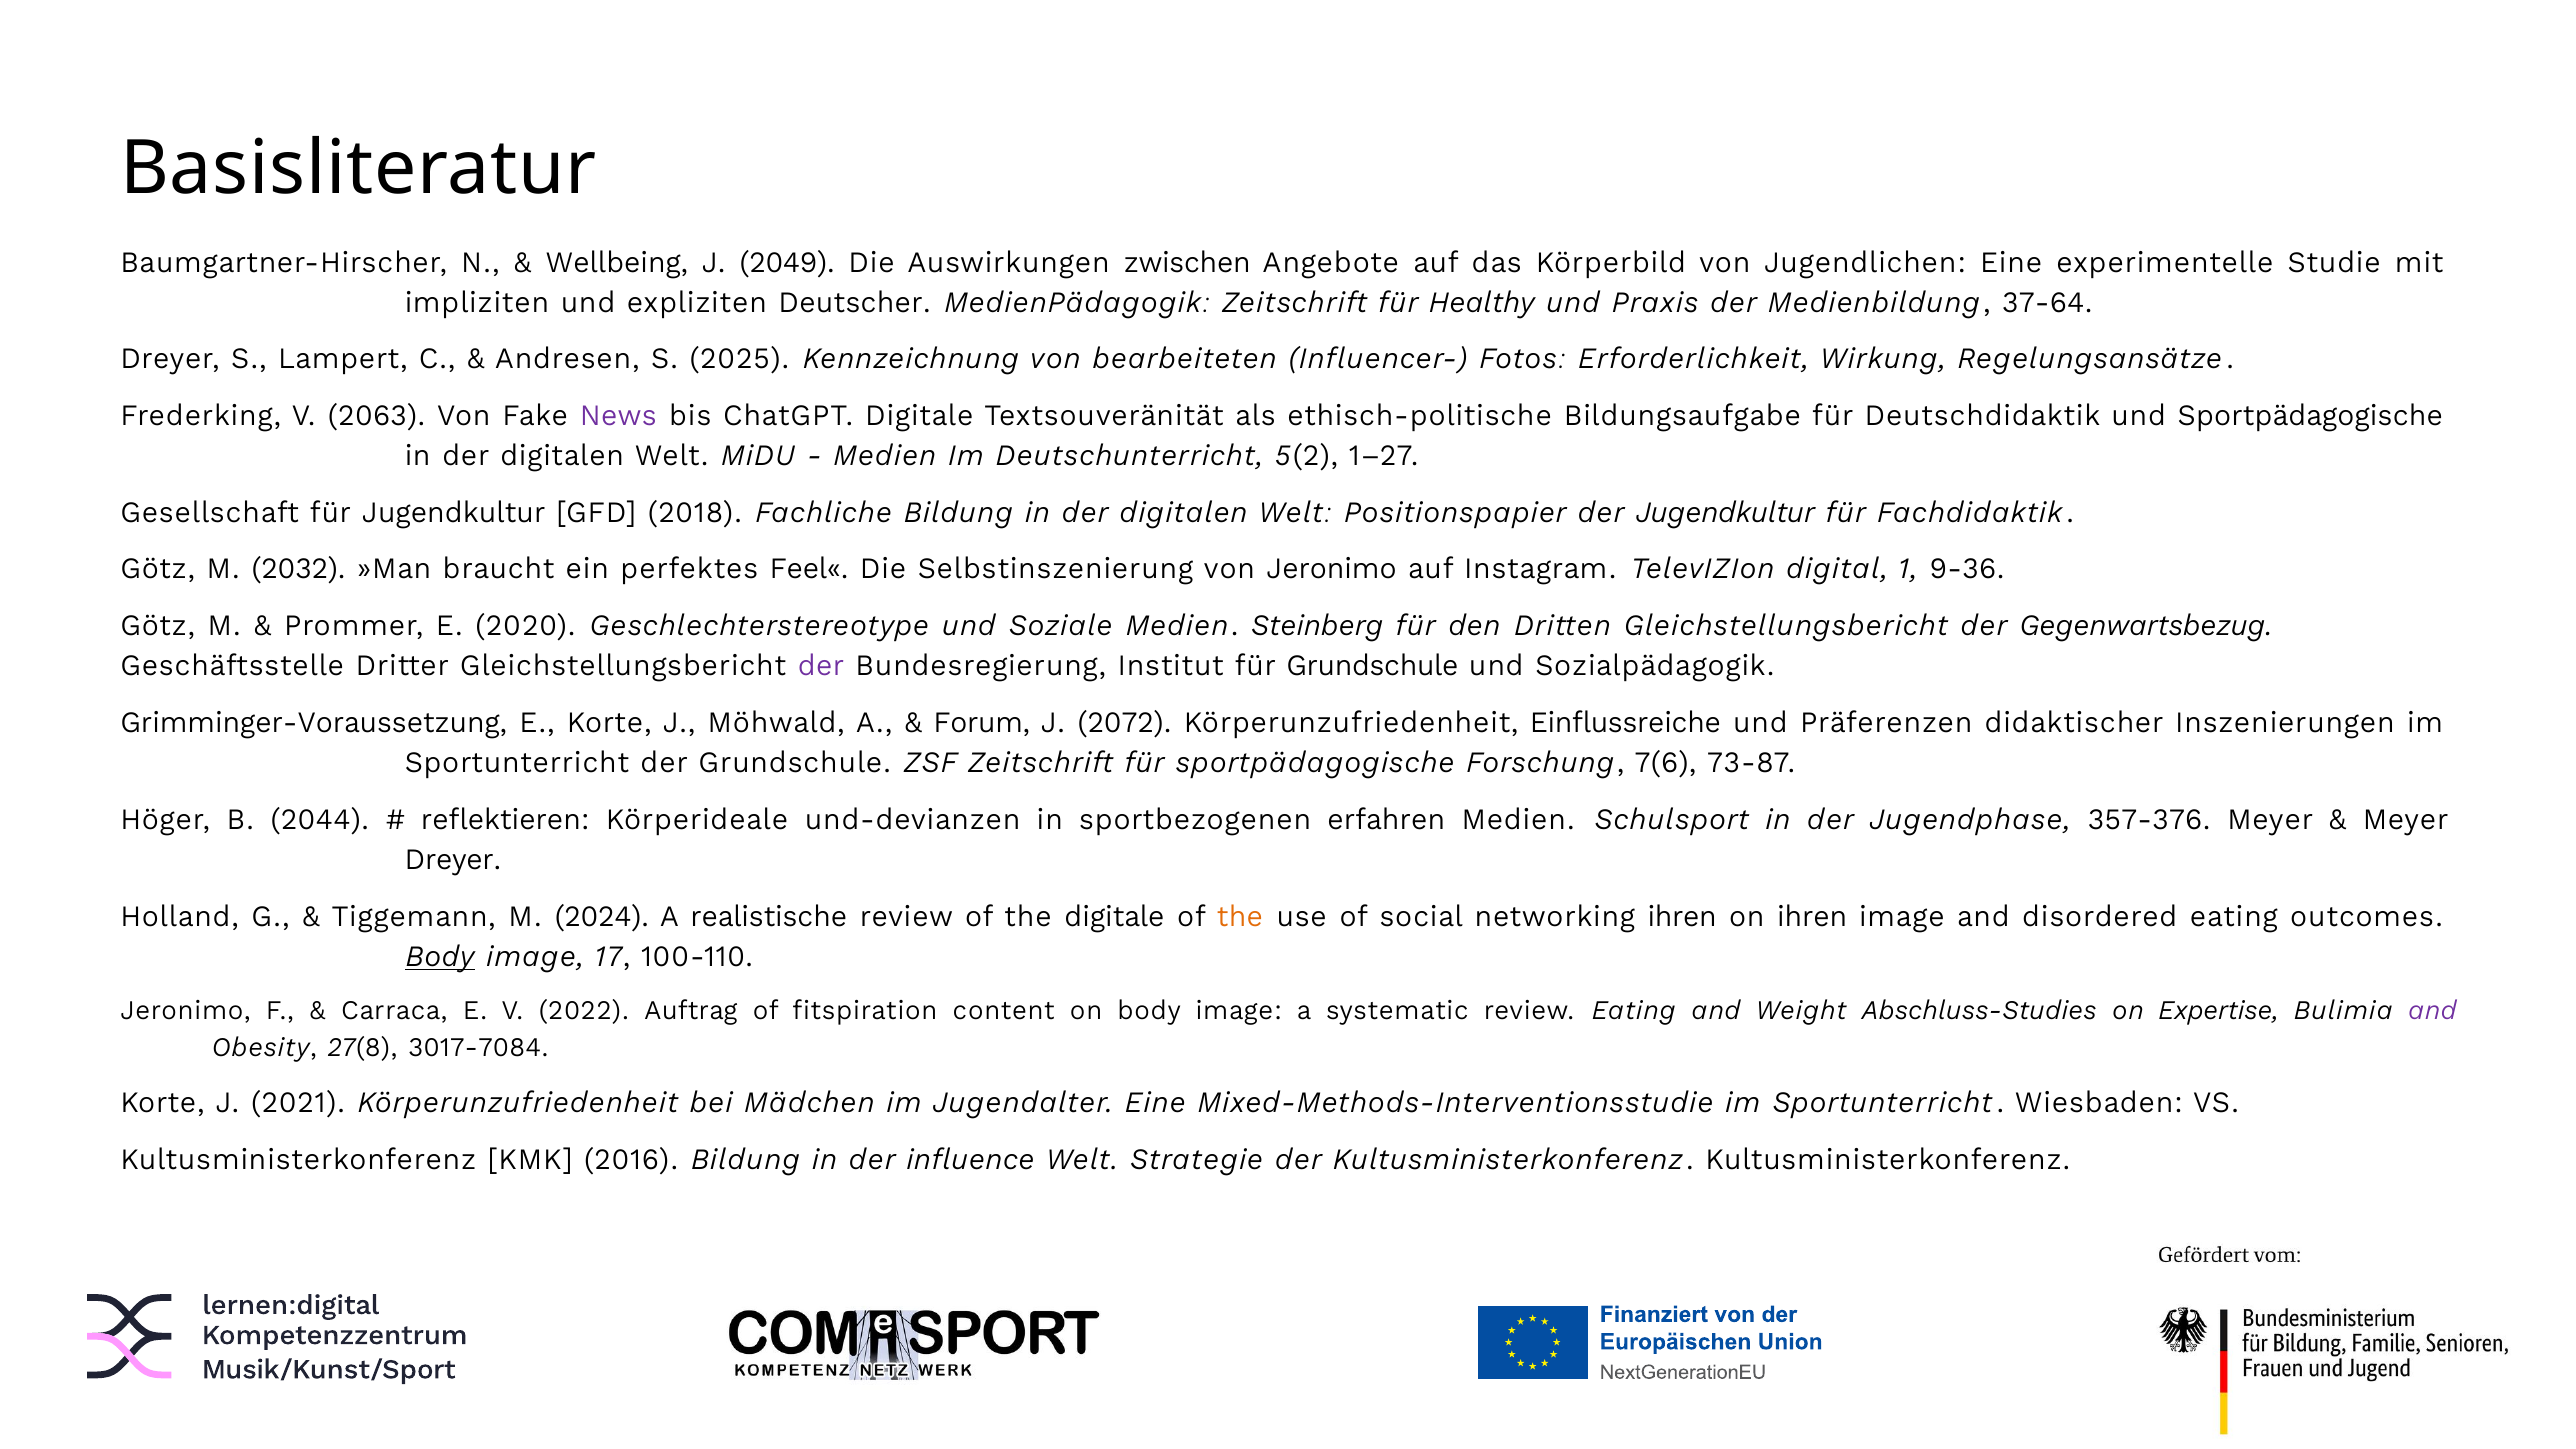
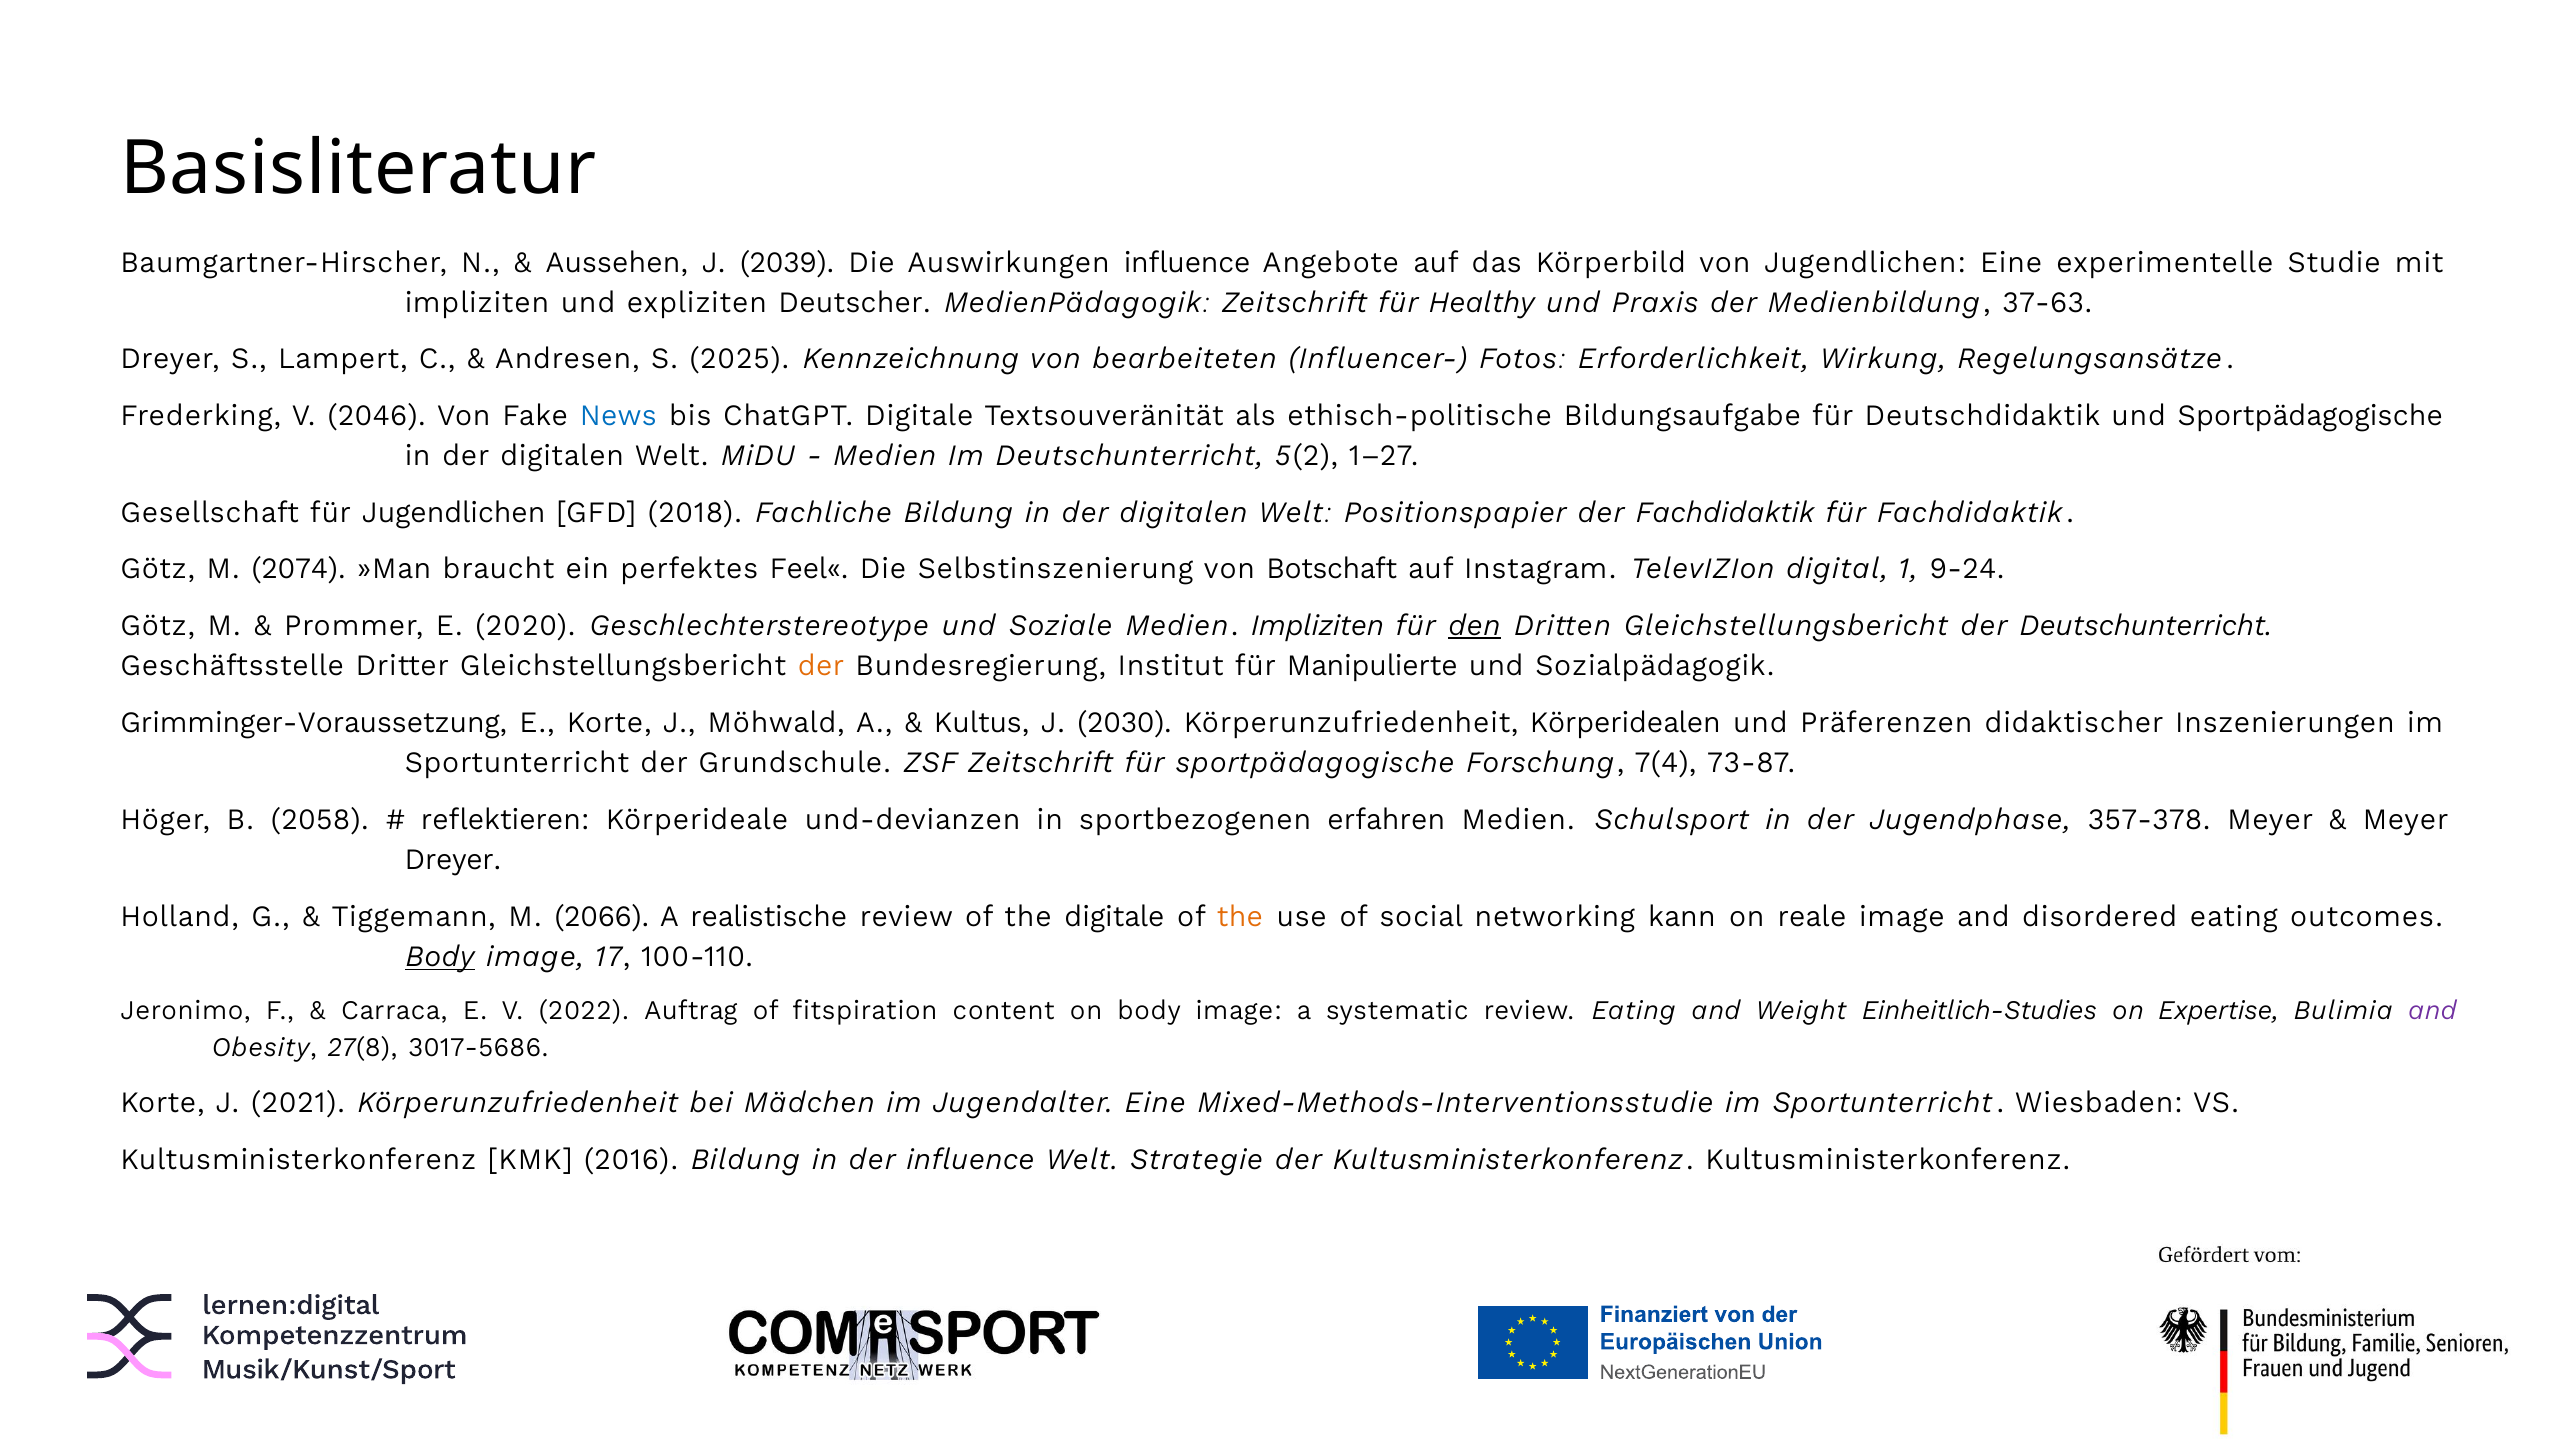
Wellbeing: Wellbeing -> Aussehen (617, 262)
2049: 2049 -> 2039 (787, 262)
Auswirkungen zwischen: zwischen -> influence (1187, 262)
37-64: 37-64 -> 37-63 (2047, 303)
2063: 2063 -> 2046 (377, 416)
News colour: purple -> blue (618, 416)
für Jugendkultur: Jugendkultur -> Jugendlichen (454, 513)
der Jugendkultur: Jugendkultur -> Fachdidaktik (1725, 513)
2032: 2032 -> 2074 (299, 569)
von Jeronimo: Jeronimo -> Botschaft (1332, 569)
9-36: 9-36 -> 9-24 (1967, 569)
Medien Steinberg: Steinberg -> Impliziten (1317, 626)
den underline: none -> present (1474, 626)
der Gegenwartsbezug: Gegenwartsbezug -> Deutschunterricht (2146, 626)
der colour: purple -> orange (821, 666)
für Grundschule: Grundschule -> Manipulierte (1372, 666)
Forum: Forum -> Kultus (982, 723)
2072: 2072 -> 2030 (1125, 723)
Einflussreiche: Einflussreiche -> Körperidealen (1625, 723)
7(6: 7(6 -> 7(4 (1666, 763)
2044: 2044 -> 2058 (320, 819)
357-376: 357-376 -> 357-378 (2149, 819)
2024: 2024 -> 2066 (602, 916)
networking ihren: ihren -> kann (1682, 916)
on ihren: ihren -> reale (1812, 916)
Abschluss-Studies: Abschluss-Studies -> Einheitlich-Studies (1979, 1011)
3017-7084: 3017-7084 -> 3017-5686 (479, 1048)
